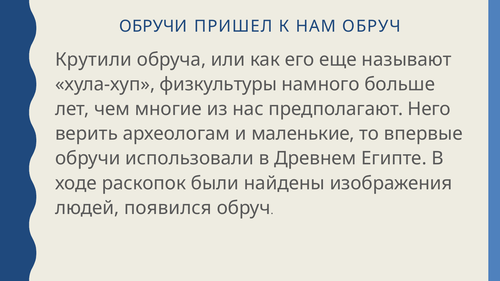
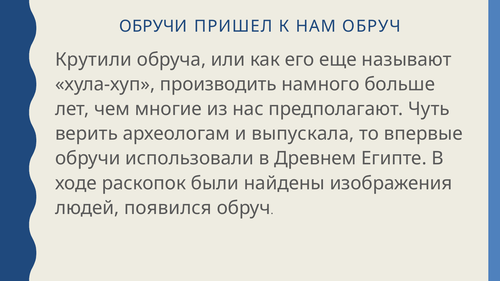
физкультуры: физкультуры -> производить (218, 84)
Него: Него -> Чуть (429, 109)
маленькие: маленькие -> выпускала (303, 134)
